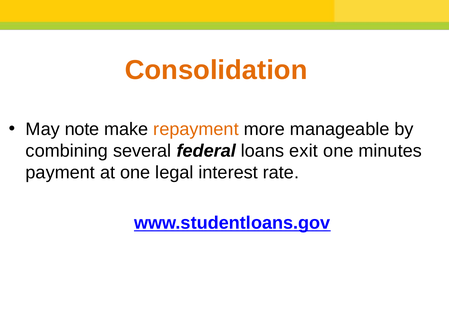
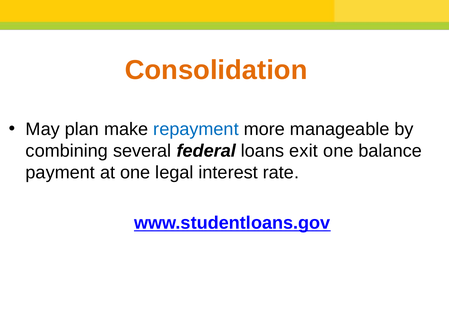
note: note -> plan (82, 129)
repayment colour: orange -> blue (196, 129)
minutes: minutes -> balance (390, 151)
